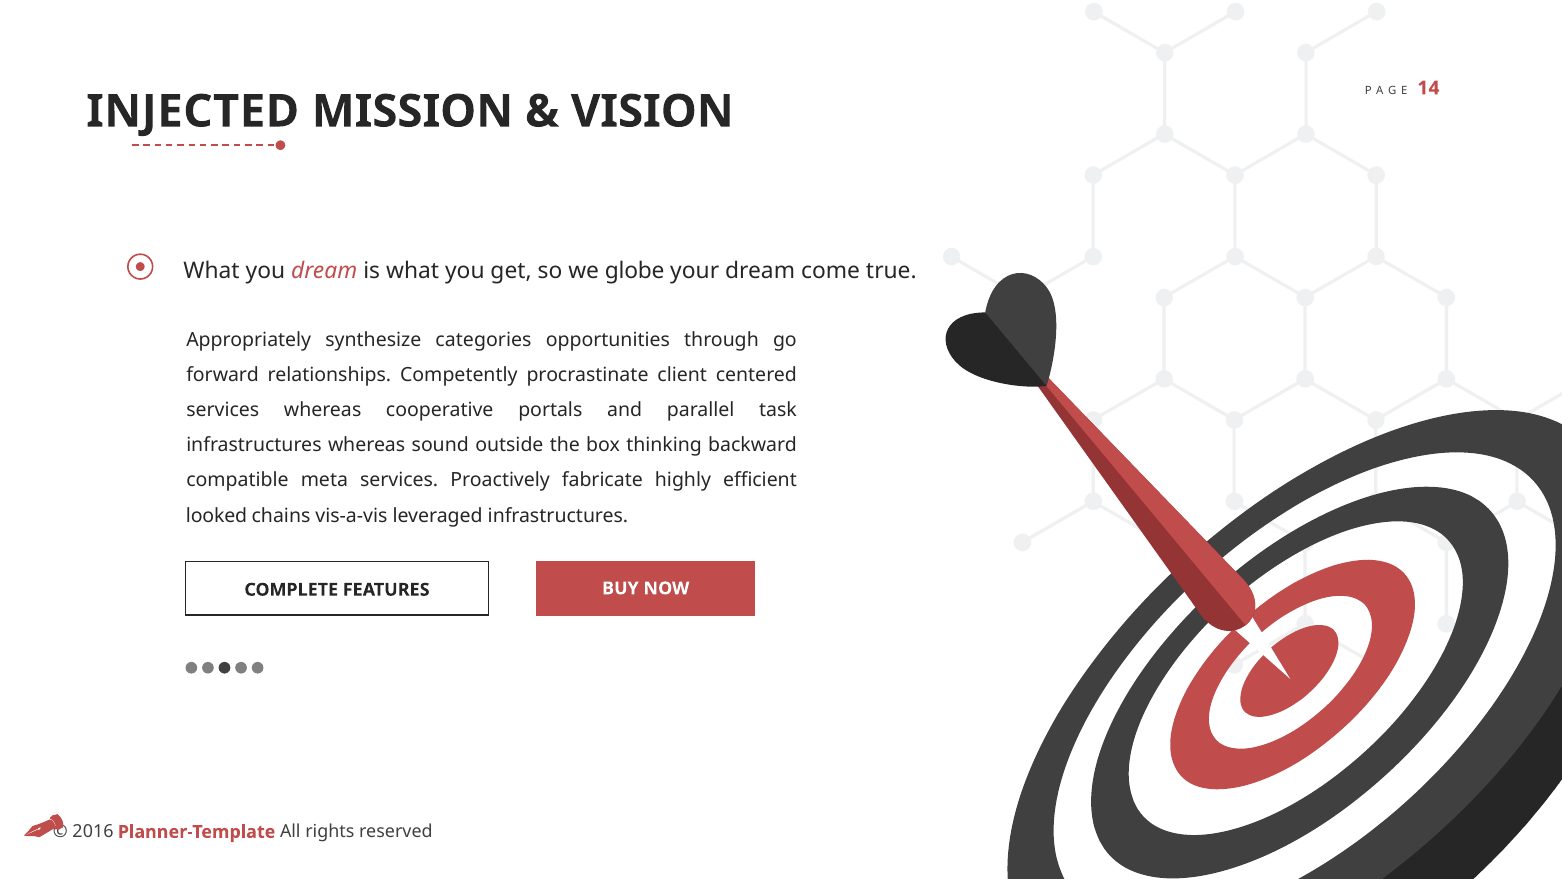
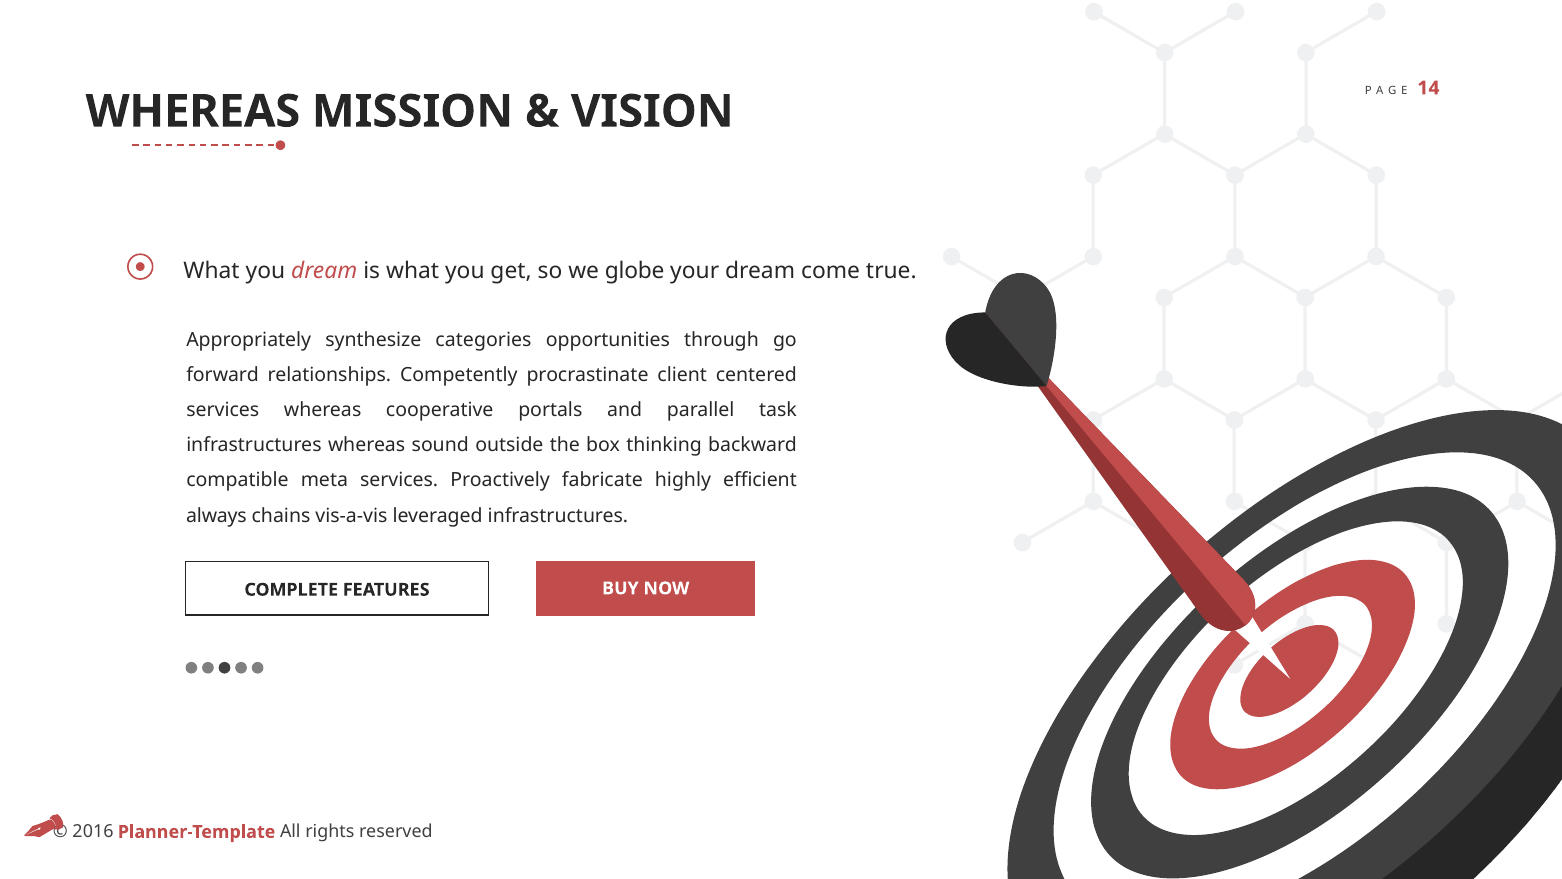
INJECTED: INJECTED -> WHEREAS (193, 111)
looked: looked -> always (217, 515)
